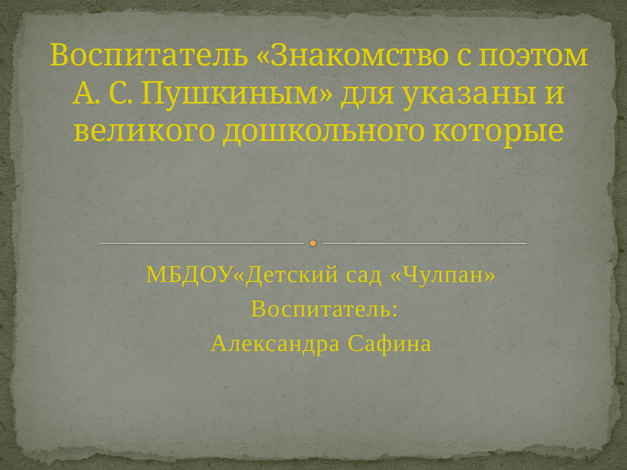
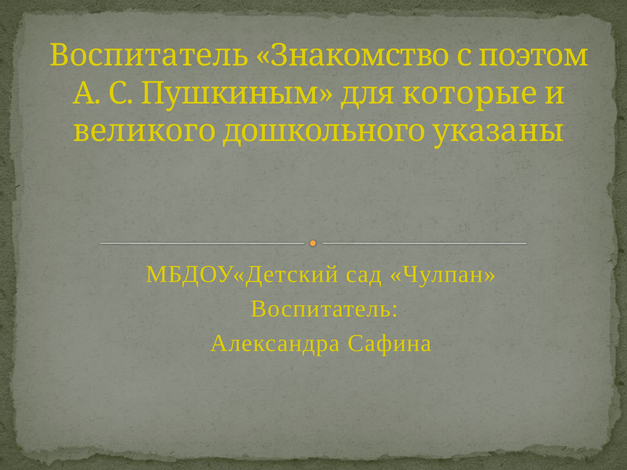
указаны: указаны -> которые (470, 93)
которые: которые -> указаны (498, 131)
